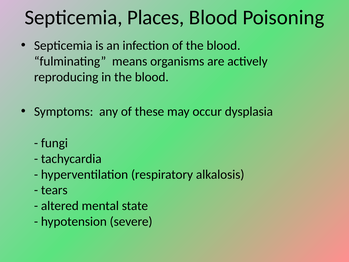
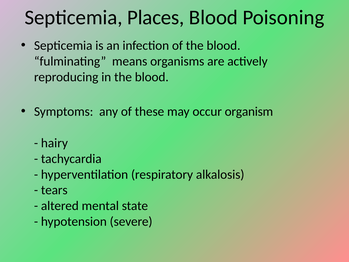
dysplasia: dysplasia -> organism (249, 111)
fungi: fungi -> hairy (54, 143)
